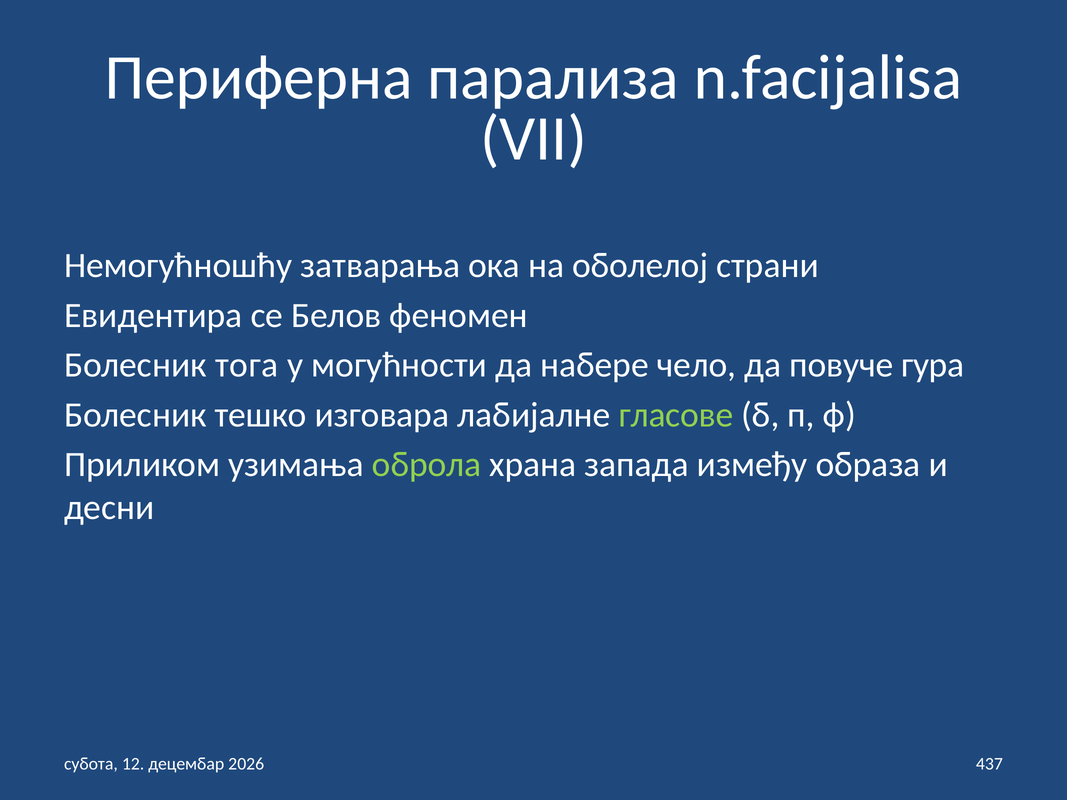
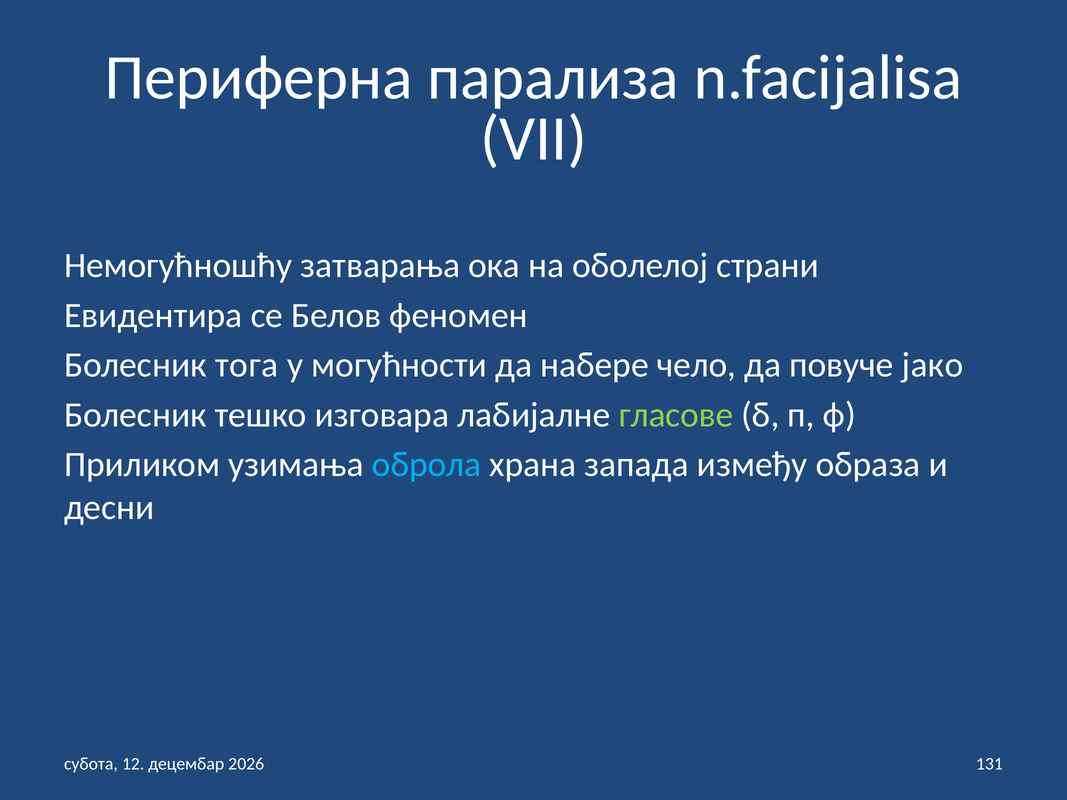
гура: гура -> јако (933, 365)
оброла colour: light green -> light blue (427, 465)
437: 437 -> 131 (989, 764)
